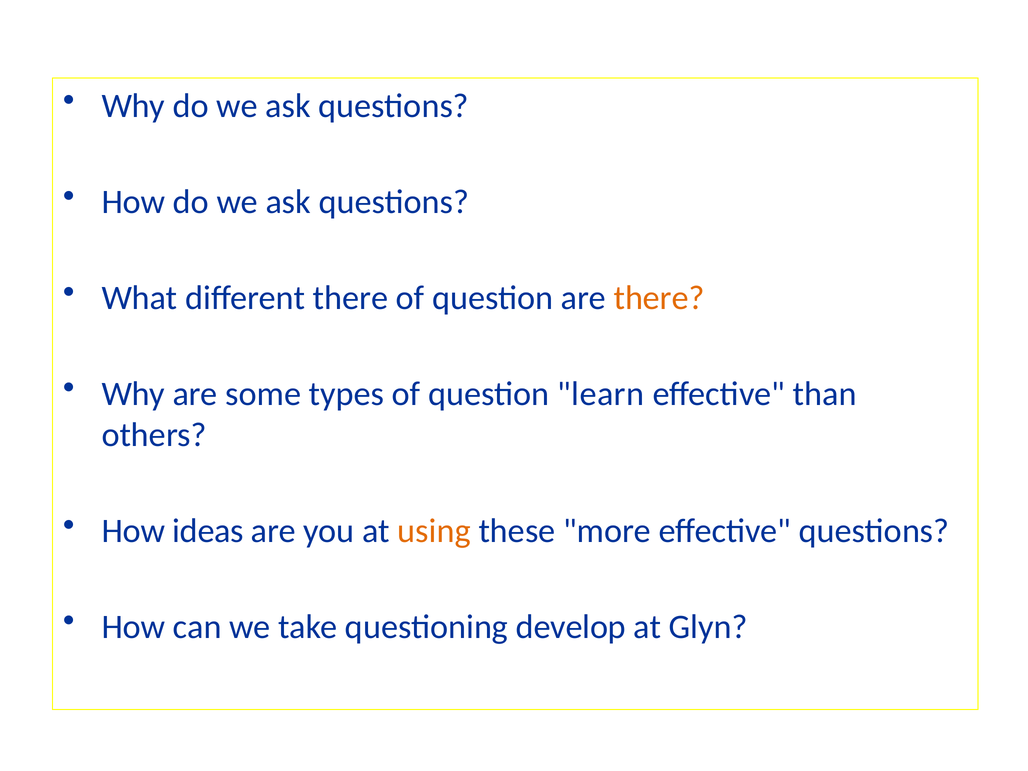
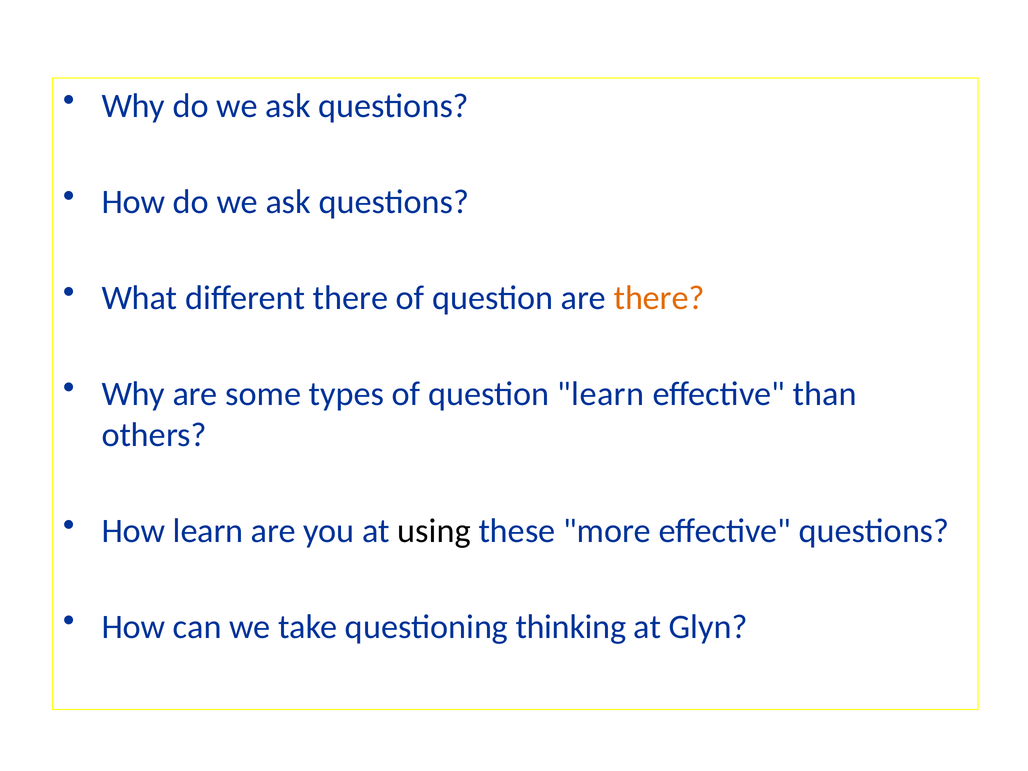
How ideas: ideas -> learn (208, 531)
using colour: orange -> black (434, 531)
develop: develop -> thinking (571, 627)
